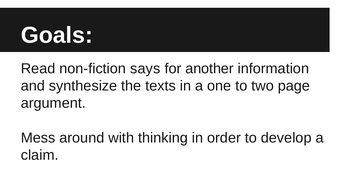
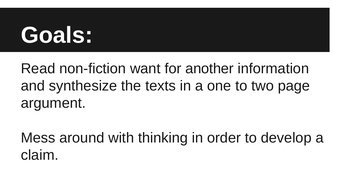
says: says -> want (145, 69)
